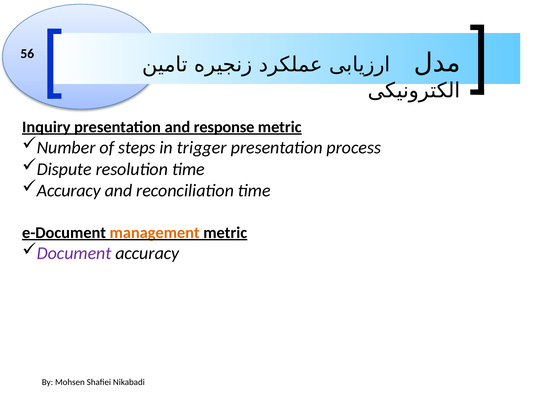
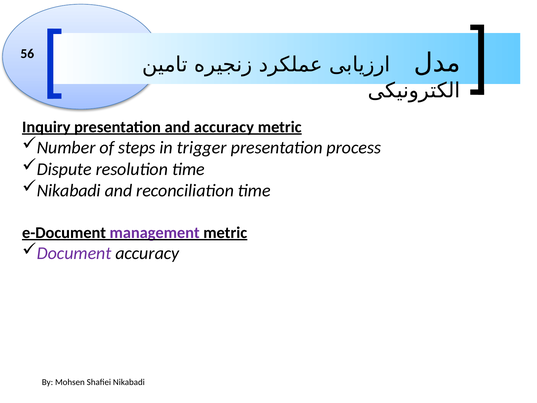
and response: response -> accuracy (224, 127)
Accuracy: Accuracy -> Nikabadi (69, 191)
management colour: orange -> purple (155, 232)
